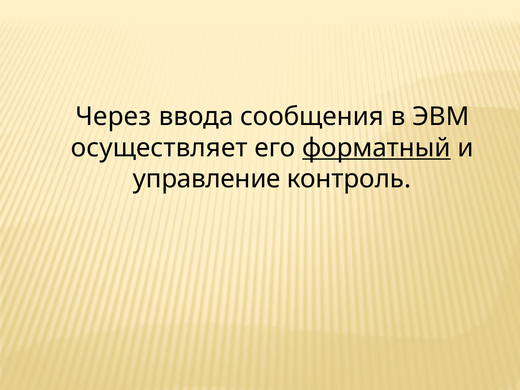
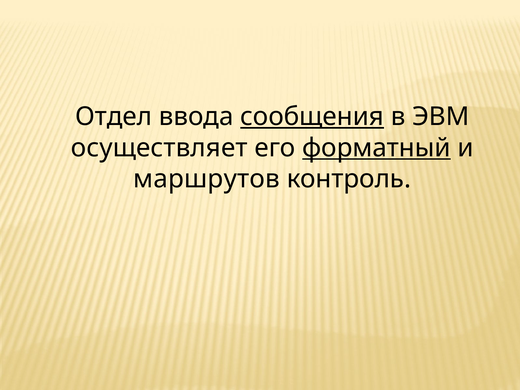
Через: Через -> Отдел (114, 117)
сообщения underline: none -> present (312, 117)
управление: управление -> маршрутов (207, 179)
